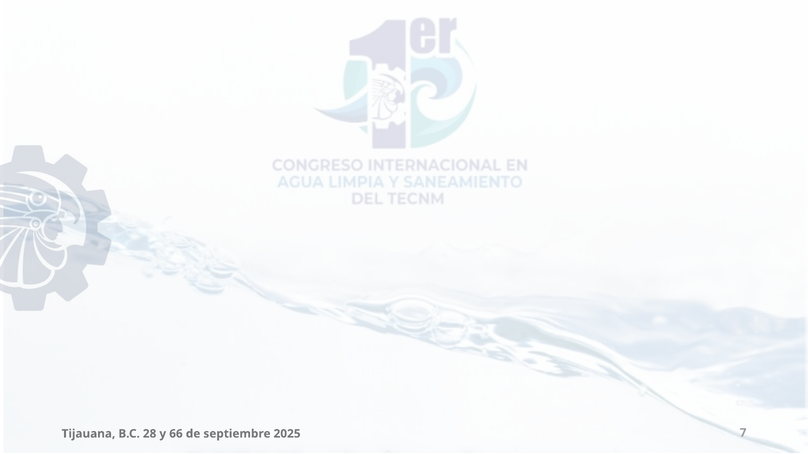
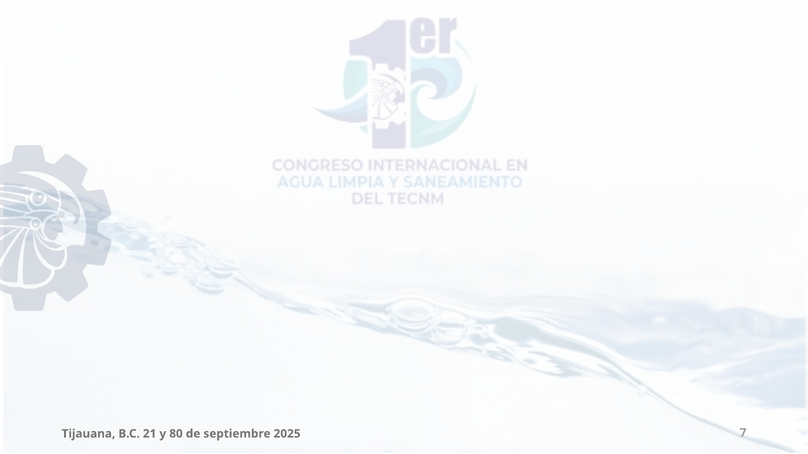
28: 28 -> 21 (150, 434)
66: 66 -> 80 (176, 434)
